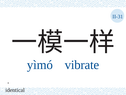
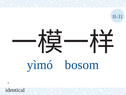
vibrate: vibrate -> bosom (82, 64)
